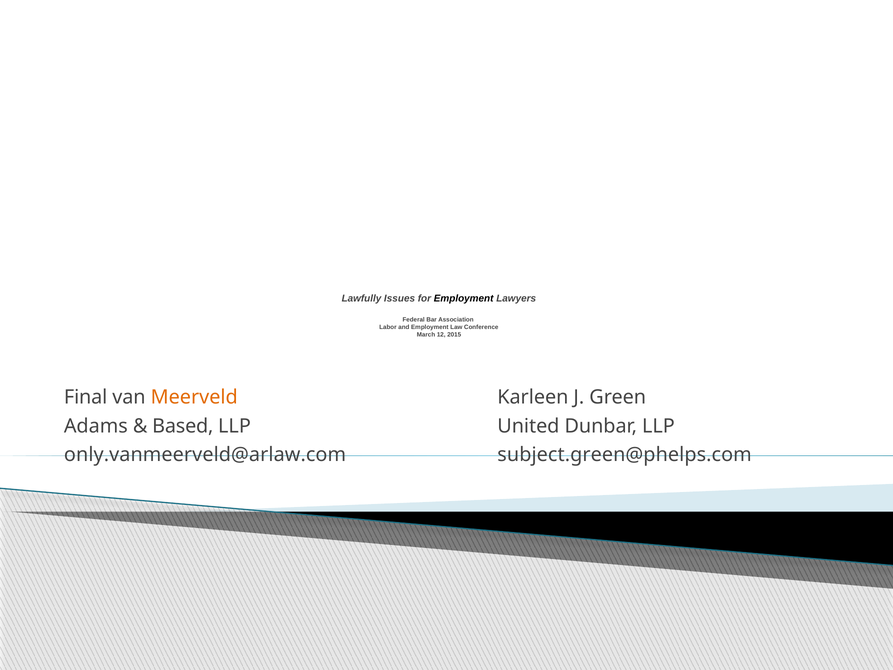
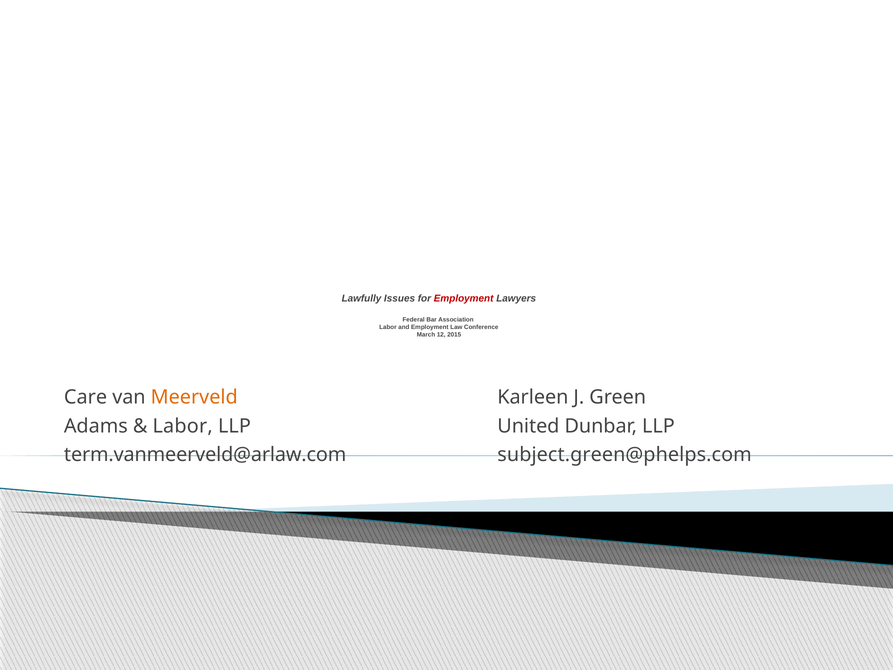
Employment colour: black -> red (464, 299)
Final: Final -> Care (86, 397)
Based: Based -> Labor (183, 426)
only.vanmeerveld@arlaw.com: only.vanmeerveld@arlaw.com -> term.vanmeerveld@arlaw.com (205, 455)
